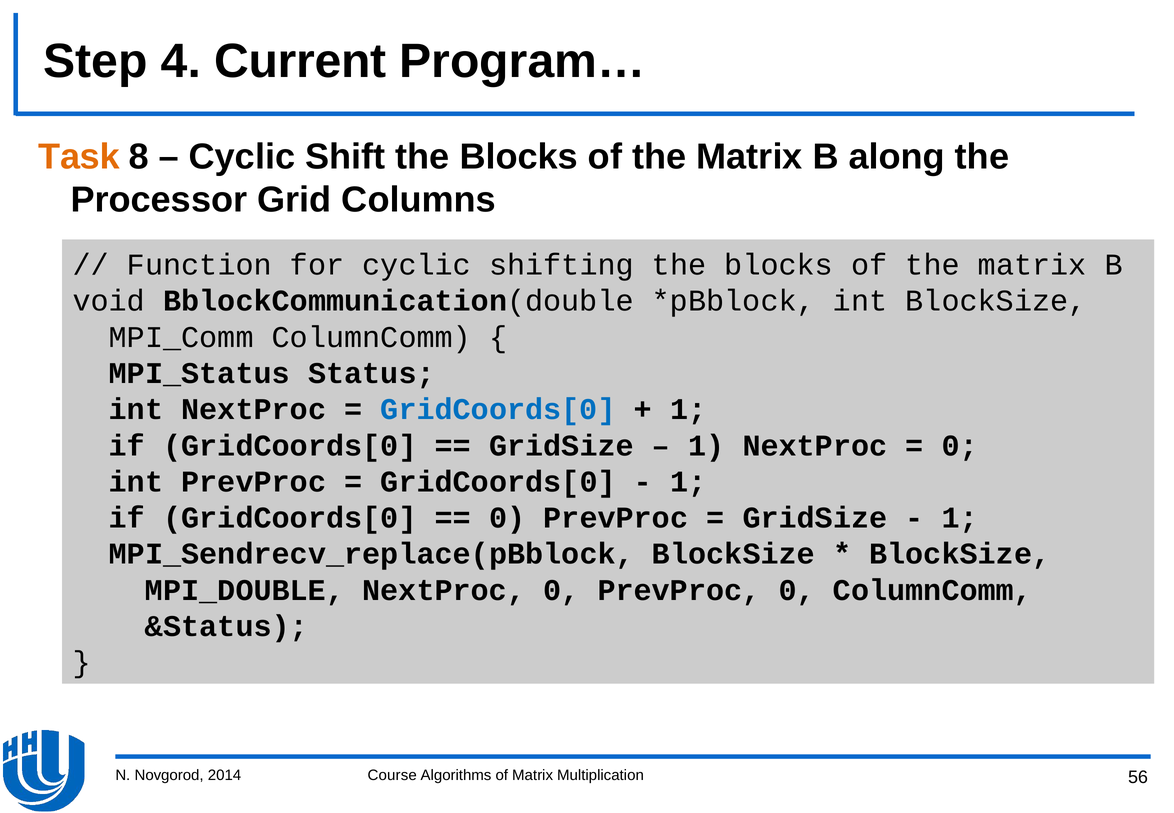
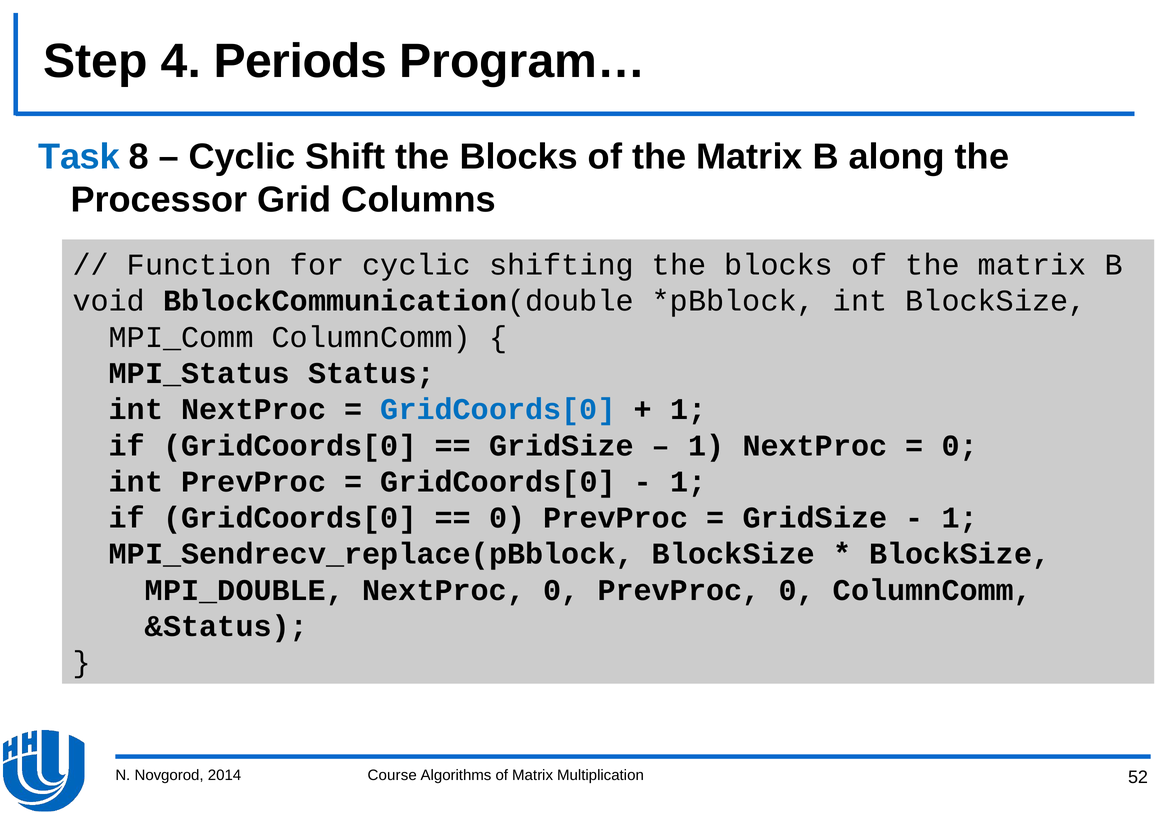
Current: Current -> Periods (300, 61)
Task colour: orange -> blue (79, 157)
56: 56 -> 52 (1138, 777)
